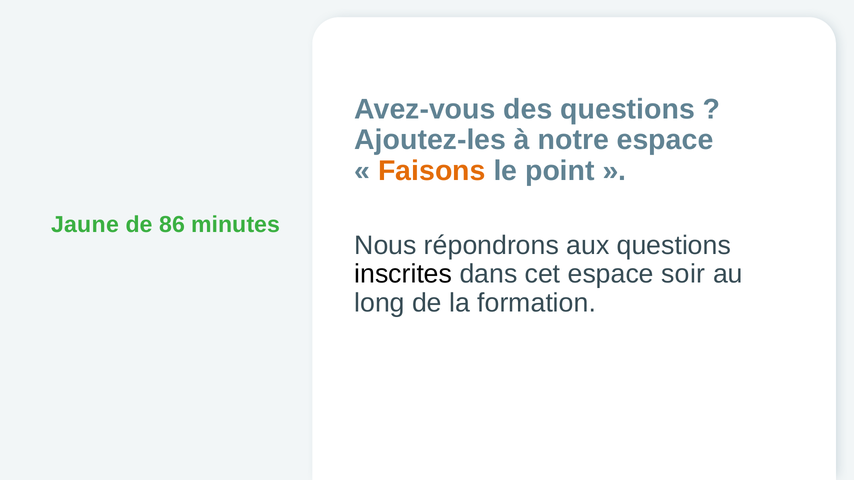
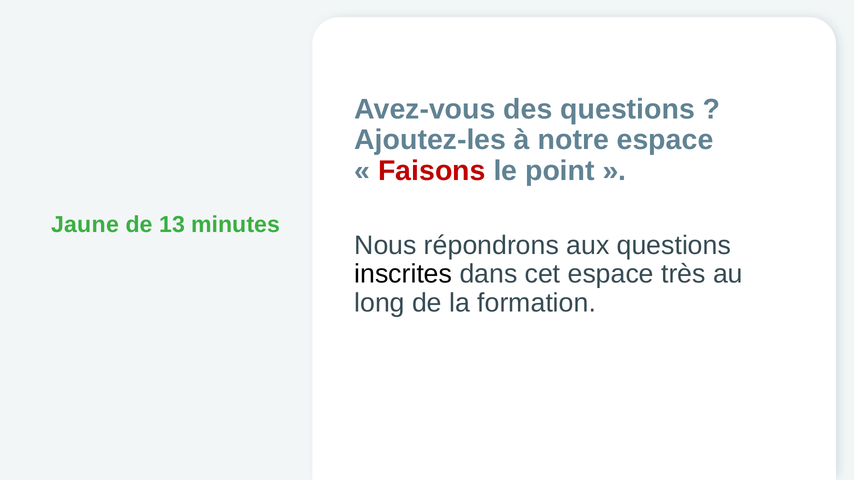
Faisons colour: orange -> red (432, 171)
86: 86 -> 13 (172, 225)
soir: soir -> très (683, 274)
